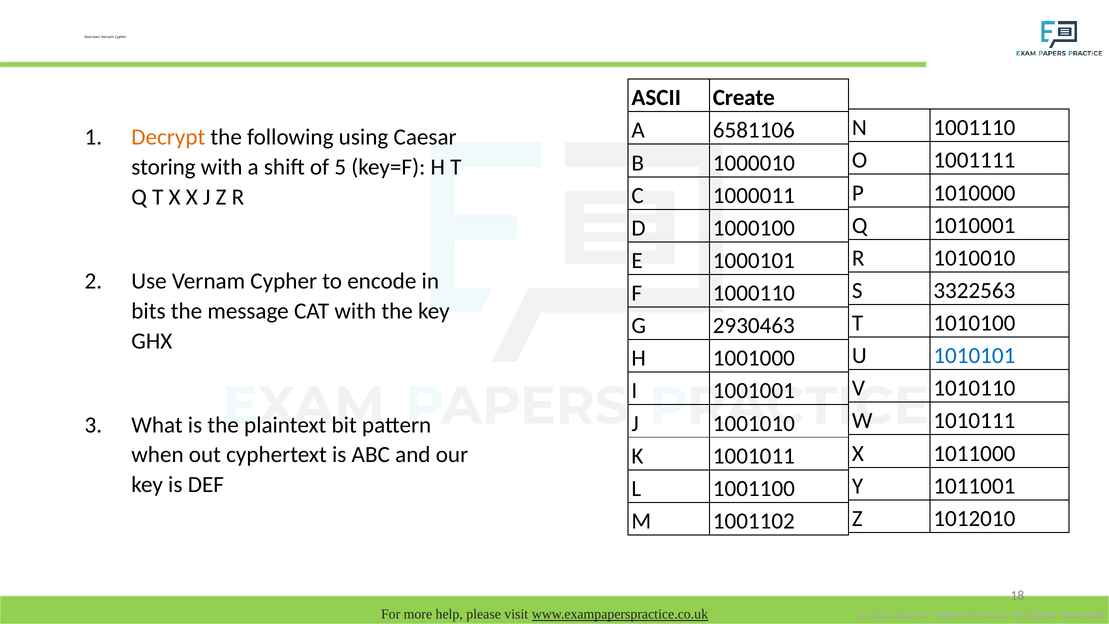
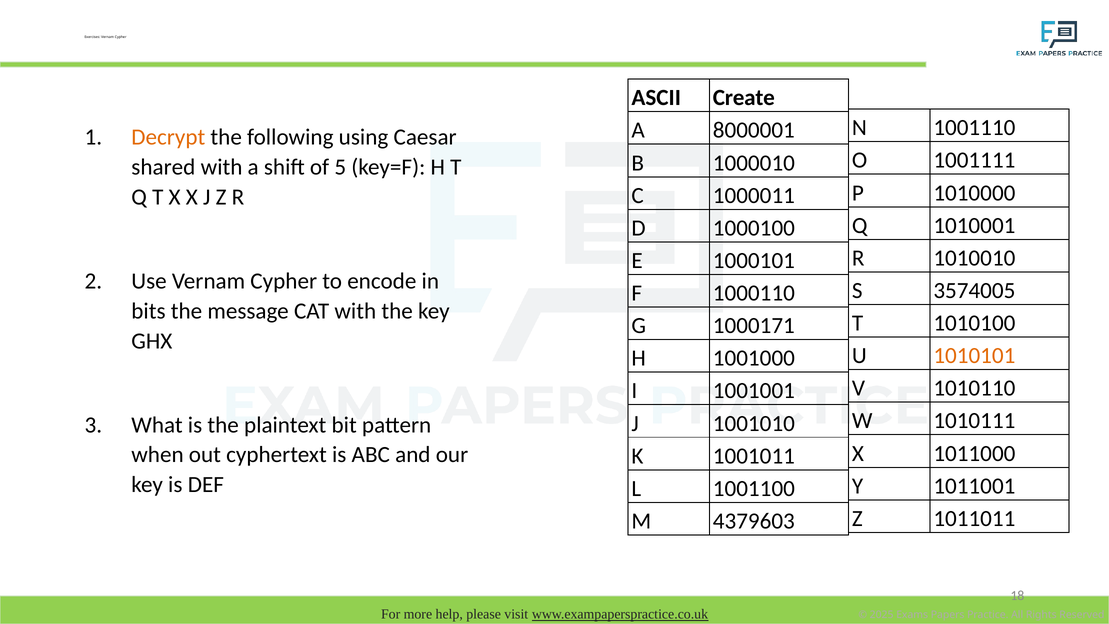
6581106: 6581106 -> 8000001 (754, 130)
storing: storing -> shared (163, 167)
3322563: 3322563 -> 3574005 (974, 290)
2930463: 2930463 -> 1000171 (754, 326)
1010101 colour: blue -> orange (974, 356)
1012010: 1012010 -> 1011011 (974, 518)
1001102: 1001102 -> 4379603 (754, 521)
